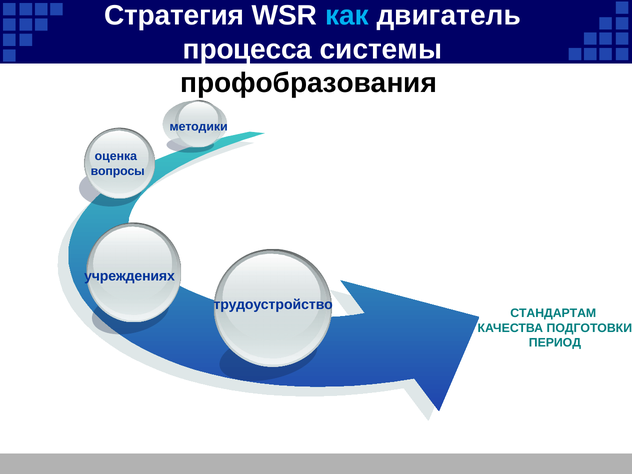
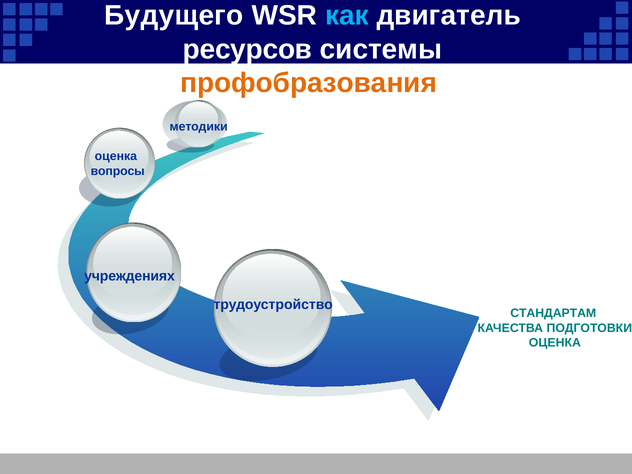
Стратегия: Стратегия -> Будущего (174, 16)
процесса: процесса -> ресурсов (248, 49)
профобразования colour: black -> orange (309, 83)
ПЕРИОД: ПЕРИОД -> ОЦЕНКА (555, 343)
